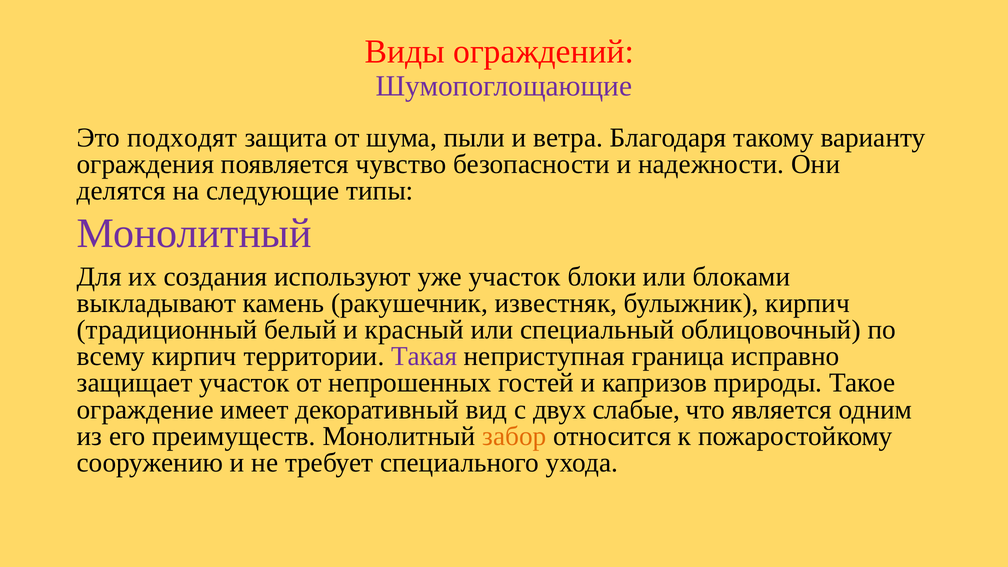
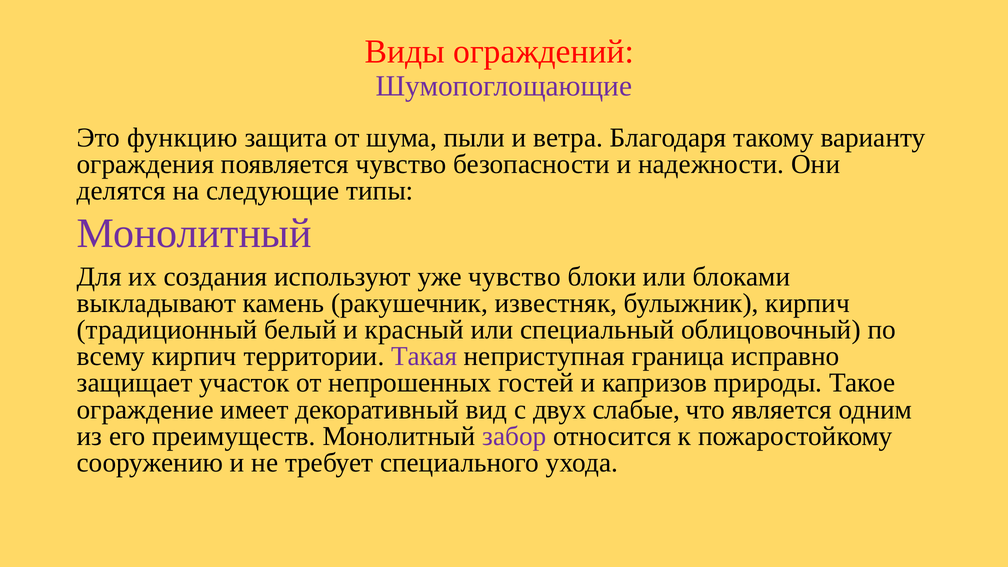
подходят: подходят -> функцию (182, 138)
уже участок: участок -> чувство (515, 277)
забор colour: orange -> purple (514, 436)
